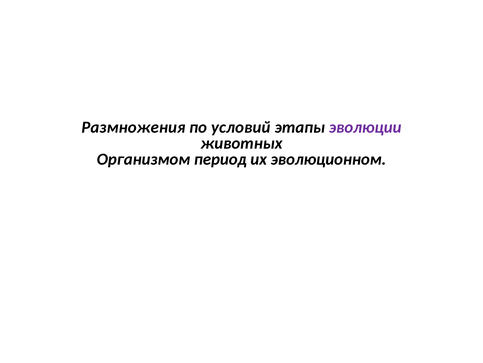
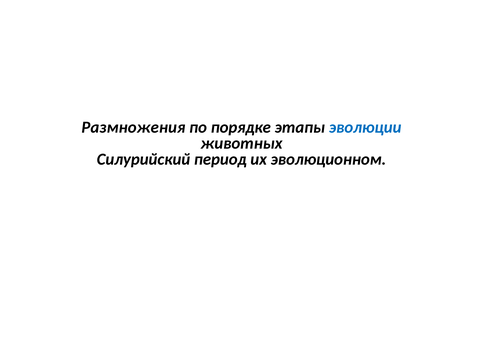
условий: условий -> порядке (241, 127)
эволюции colour: purple -> blue (365, 127)
Организмом: Организмом -> Силурийский (143, 159)
